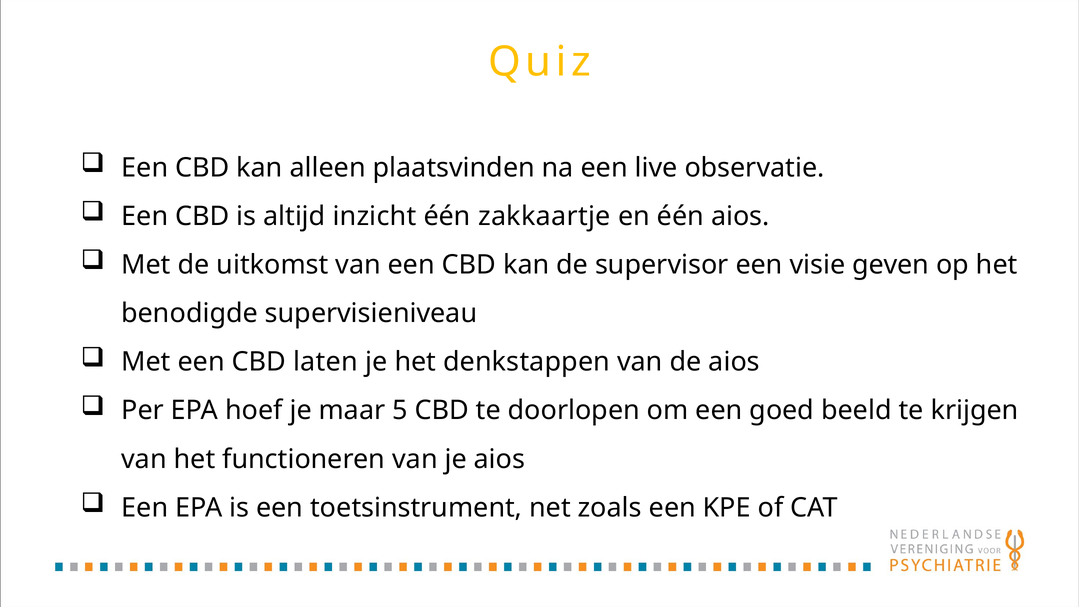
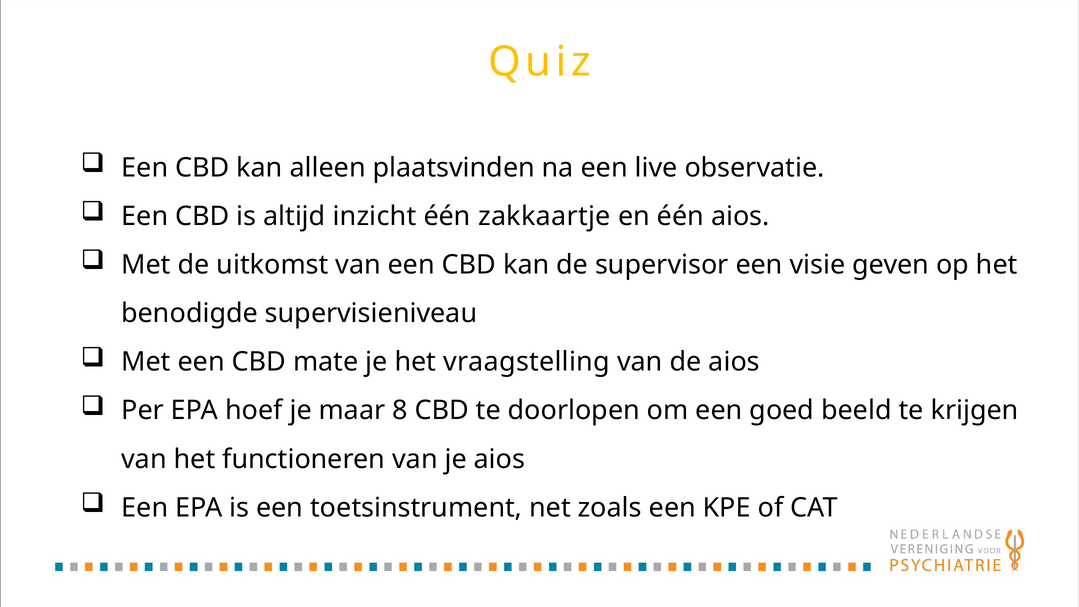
laten: laten -> mate (326, 362)
denkstappen: denkstappen -> vraagstelling (527, 362)
5: 5 -> 8 (400, 411)
